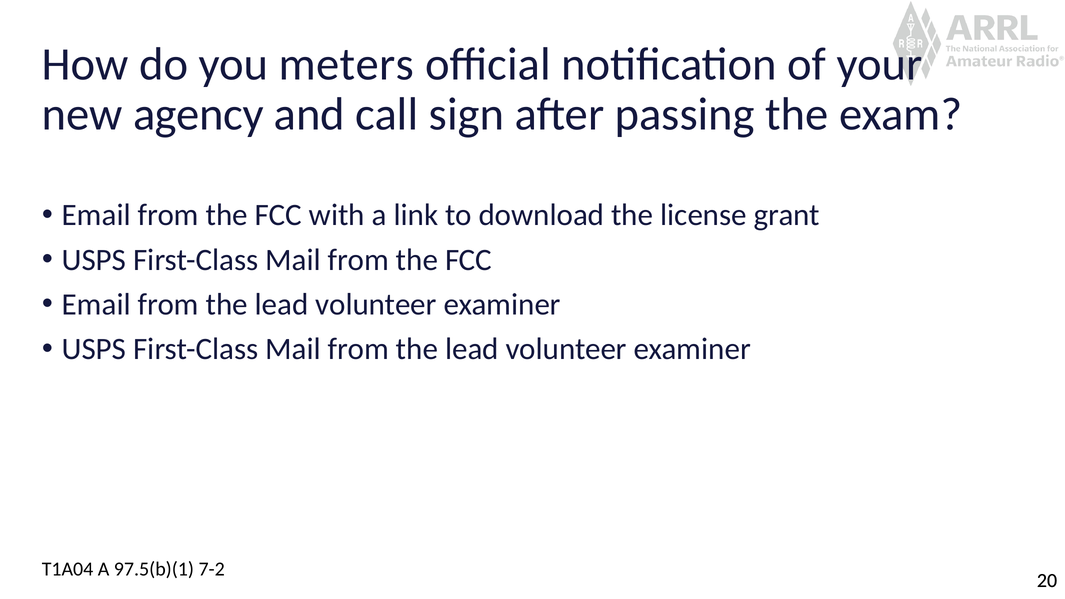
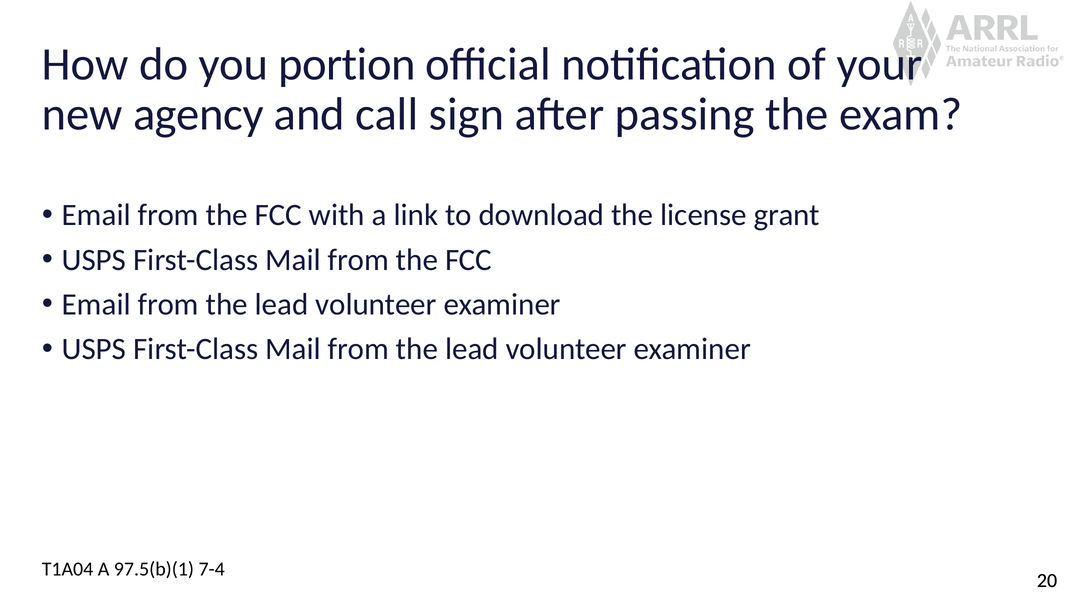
meters: meters -> portion (347, 64)
7-2: 7-2 -> 7-4 (212, 569)
